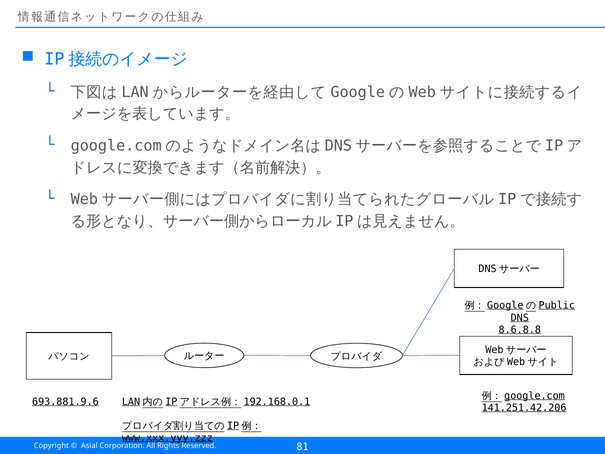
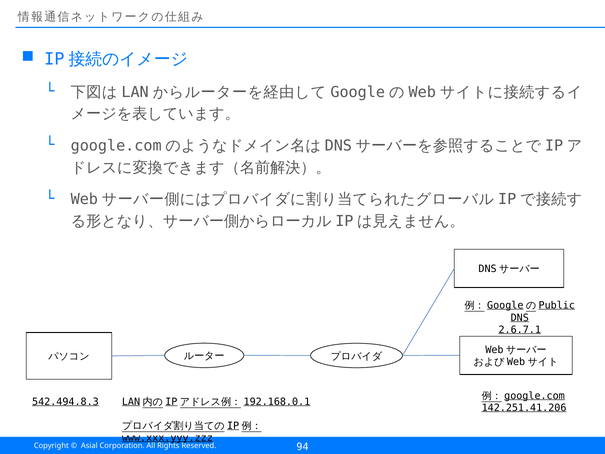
8.6.8.8: 8.6.8.8 -> 2.6.7.1 (520, 330)
693.881.9.6: 693.881.9.6 -> 542.494.8.3 (65, 402)
141.251.42.206: 141.251.42.206 -> 142.251.41.206 (524, 408)
81: 81 -> 94 (303, 447)
